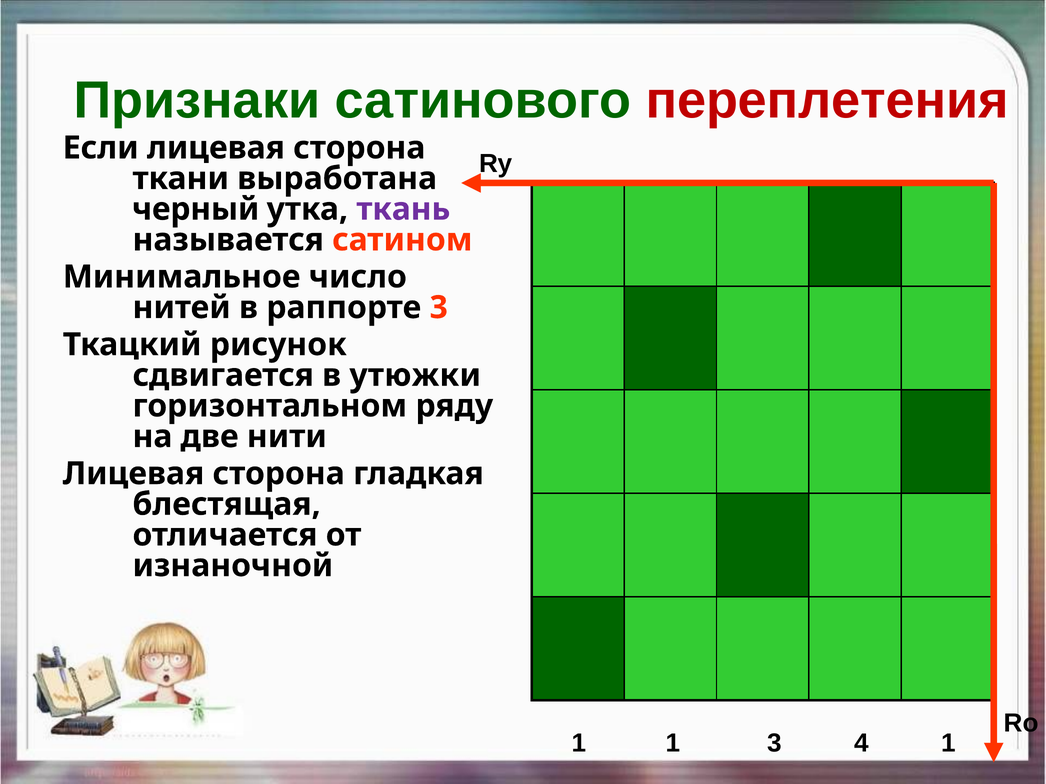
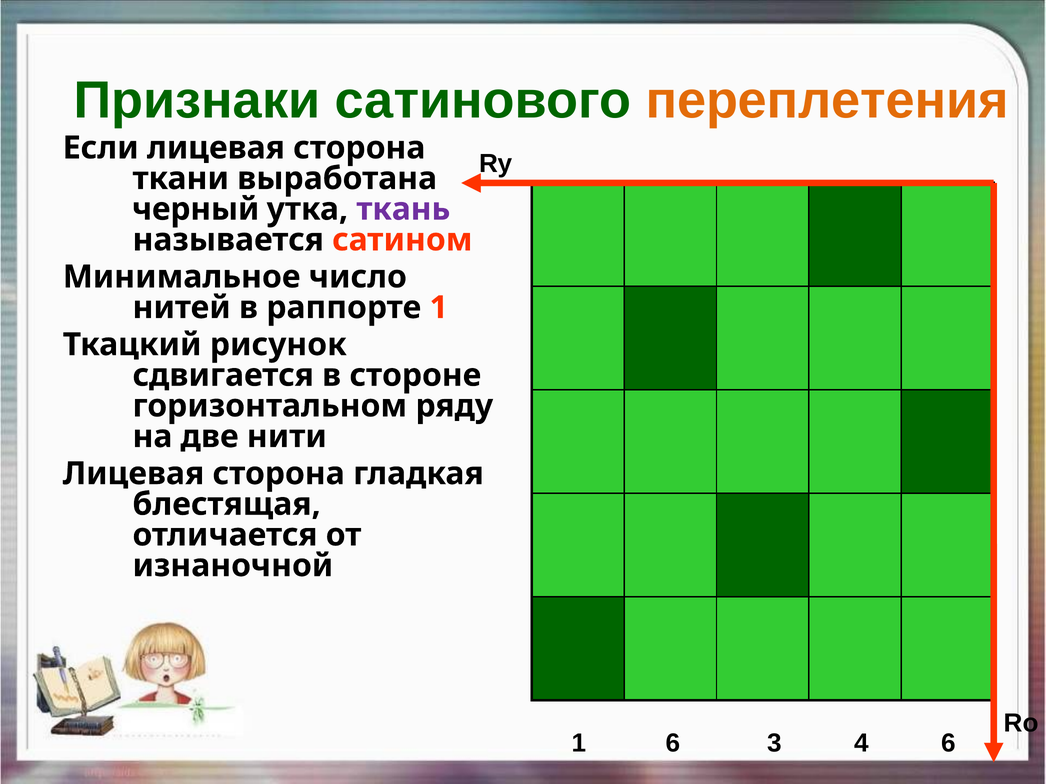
переплетения colour: red -> orange (827, 100)
раппорте 3: 3 -> 1 (439, 308)
утюжки: утюжки -> стороне (415, 375)
1 1: 1 -> 6 (673, 744)
4 1: 1 -> 6 (948, 744)
